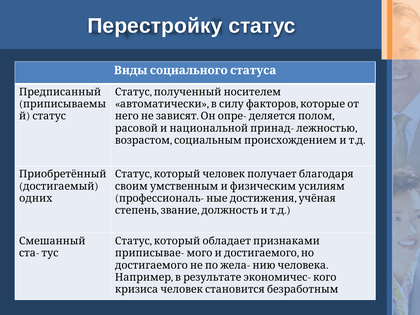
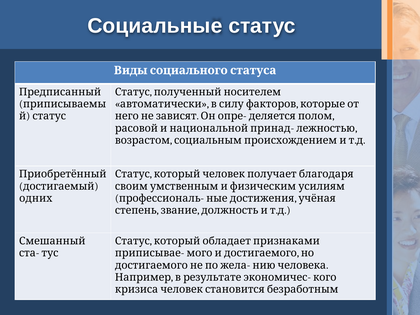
Перестройку: Перестройку -> Социальные (155, 26)
